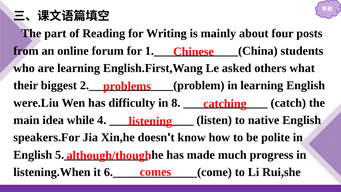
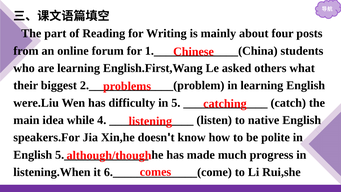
8: 8 -> 5 (176, 103)
